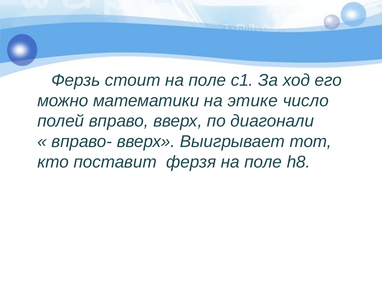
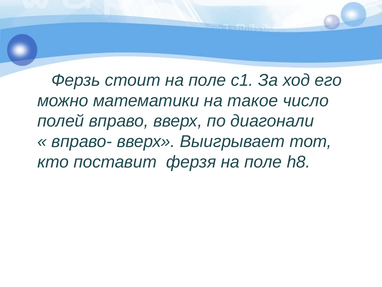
этике: этике -> такое (253, 101)
